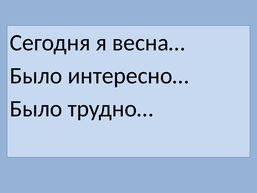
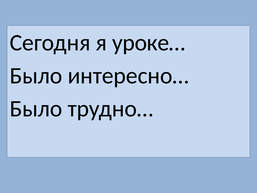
весна…: весна… -> уроке… (149, 43)
